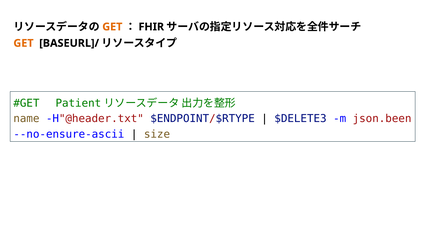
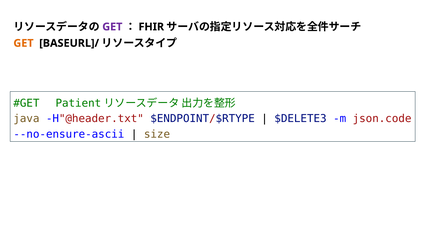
GET colour: orange -> purple (112, 27)
name: name -> java (26, 119)
json.been: json.been -> json.code (382, 119)
